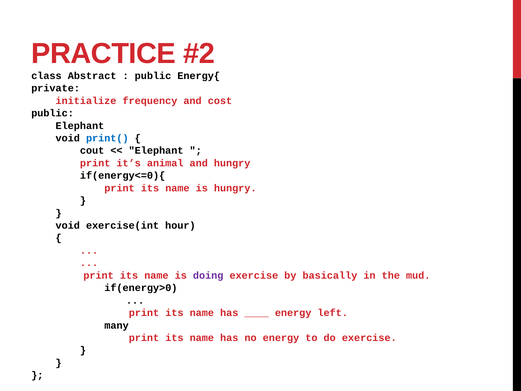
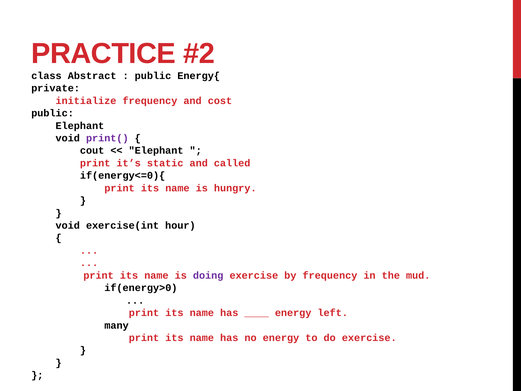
print( colour: blue -> purple (107, 138)
animal: animal -> static (165, 163)
and hungry: hungry -> called (232, 163)
by basically: basically -> frequency (330, 275)
